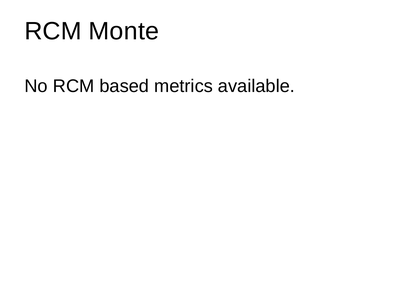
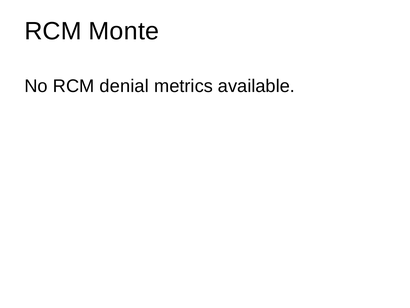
based: based -> denial (124, 86)
